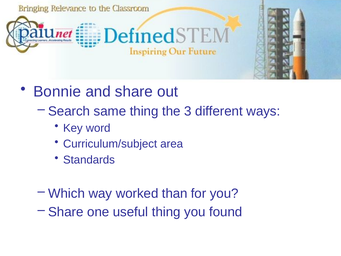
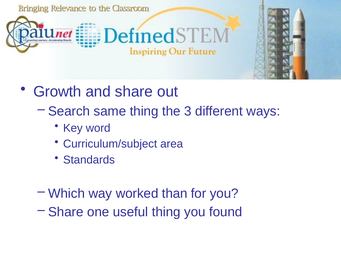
Bonnie: Bonnie -> Growth (57, 91)
